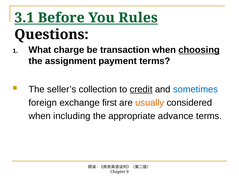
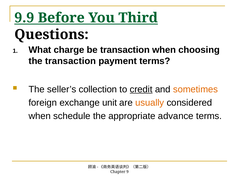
3.1: 3.1 -> 9.9 (24, 18)
Rules: Rules -> Third (138, 18)
choosing underline: present -> none (199, 50)
the assignment: assignment -> transaction (71, 61)
sometimes colour: blue -> orange (195, 89)
first: first -> unit (110, 103)
including: including -> schedule (72, 116)
